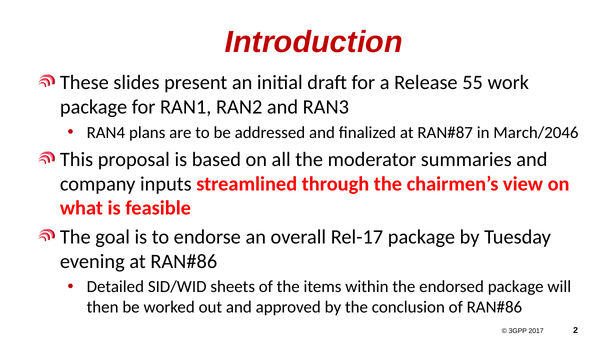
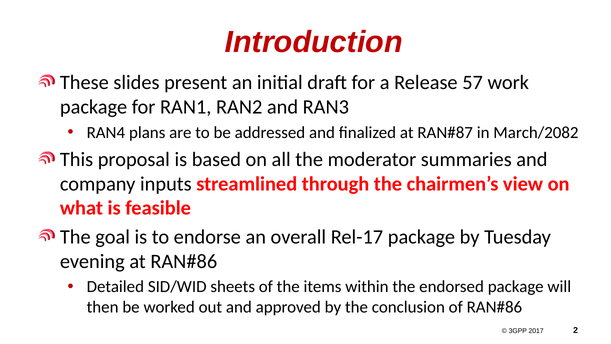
55: 55 -> 57 (473, 82)
March/2046: March/2046 -> March/2082 (536, 132)
